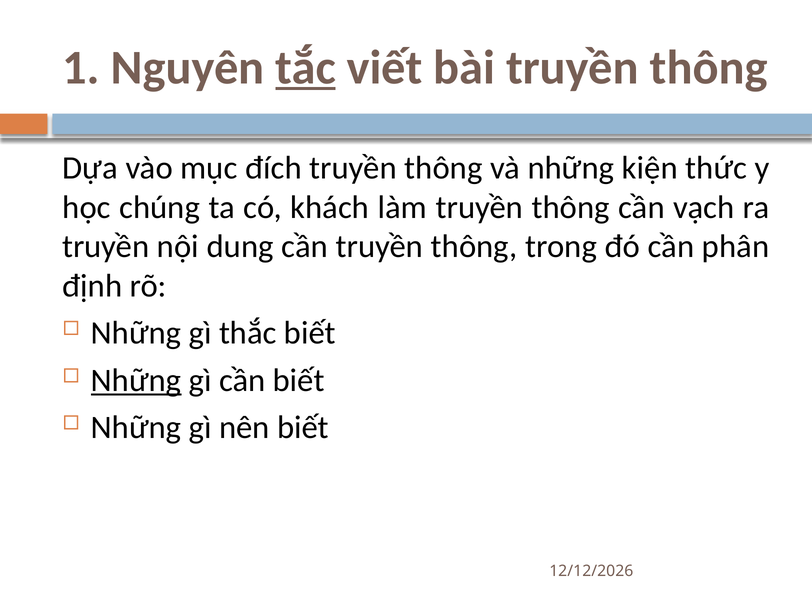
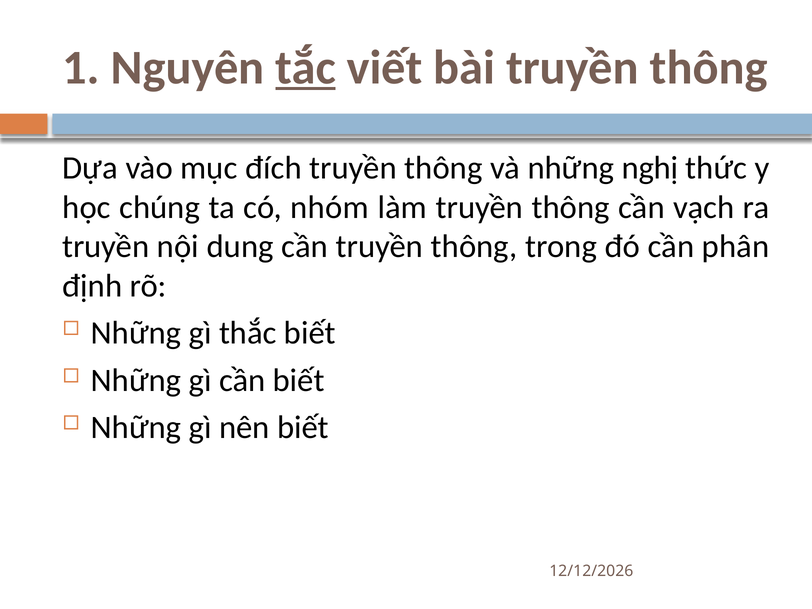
kiện: kiện -> nghị (650, 168)
khách: khách -> nhóm (330, 207)
Những underline: present -> none (136, 380)
